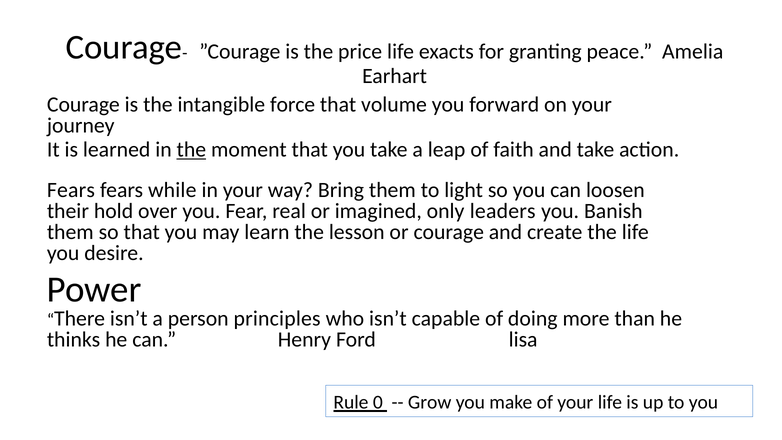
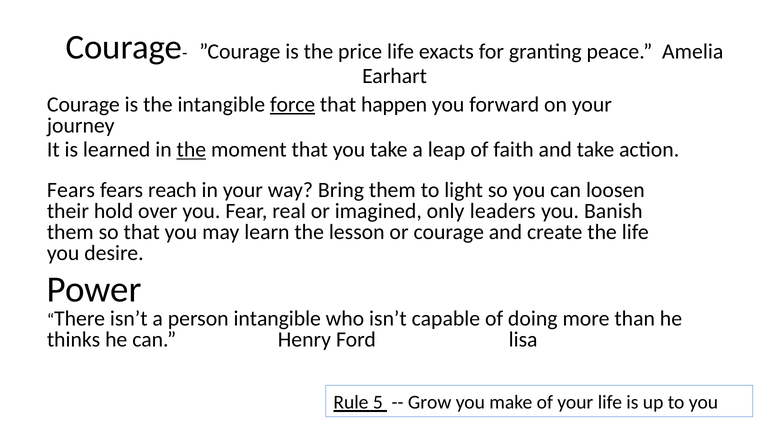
force underline: none -> present (293, 104)
volume: volume -> happen (394, 104)
while: while -> reach (172, 190)
person principles: principles -> intangible (277, 319)
0: 0 -> 5 (378, 402)
